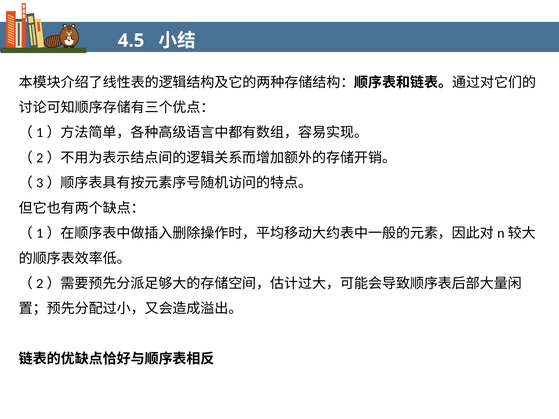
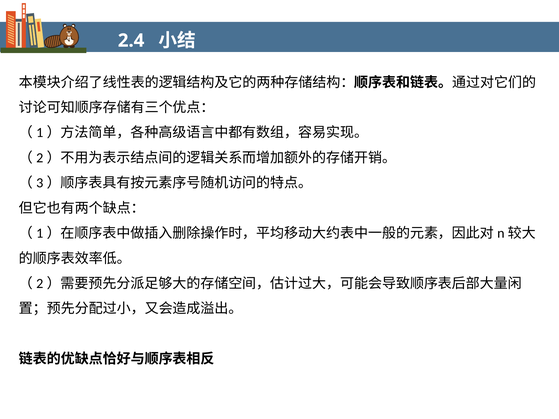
4.5: 4.5 -> 2.4 (131, 41)
